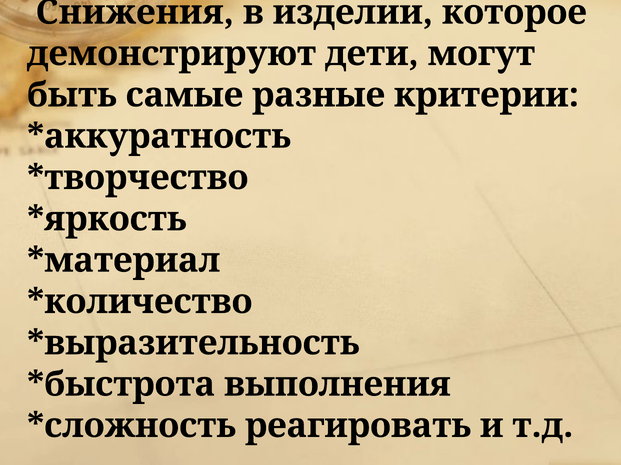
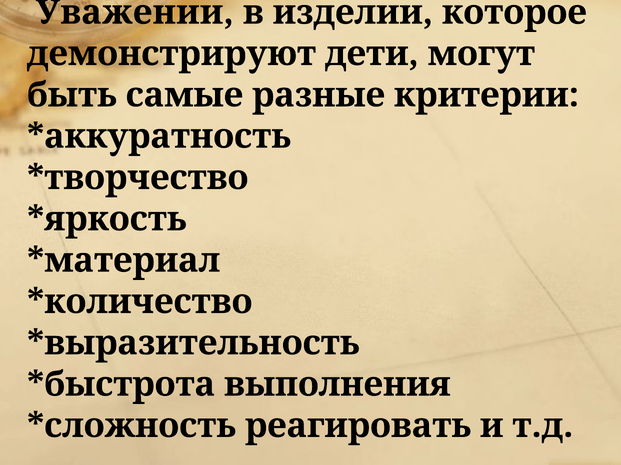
Снижения: Снижения -> Уважении (135, 12)
